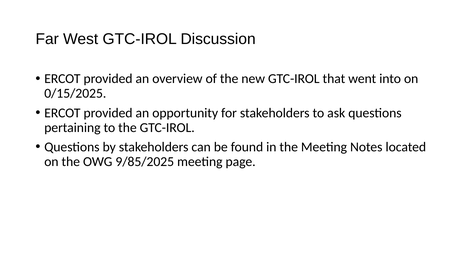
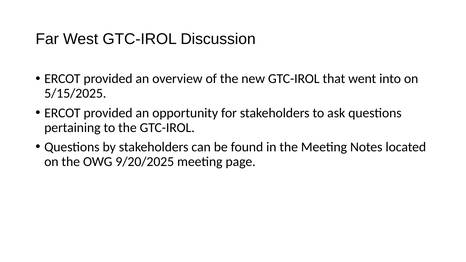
0/15/2025: 0/15/2025 -> 5/15/2025 (75, 93)
9/85/2025: 9/85/2025 -> 9/20/2025 (145, 162)
